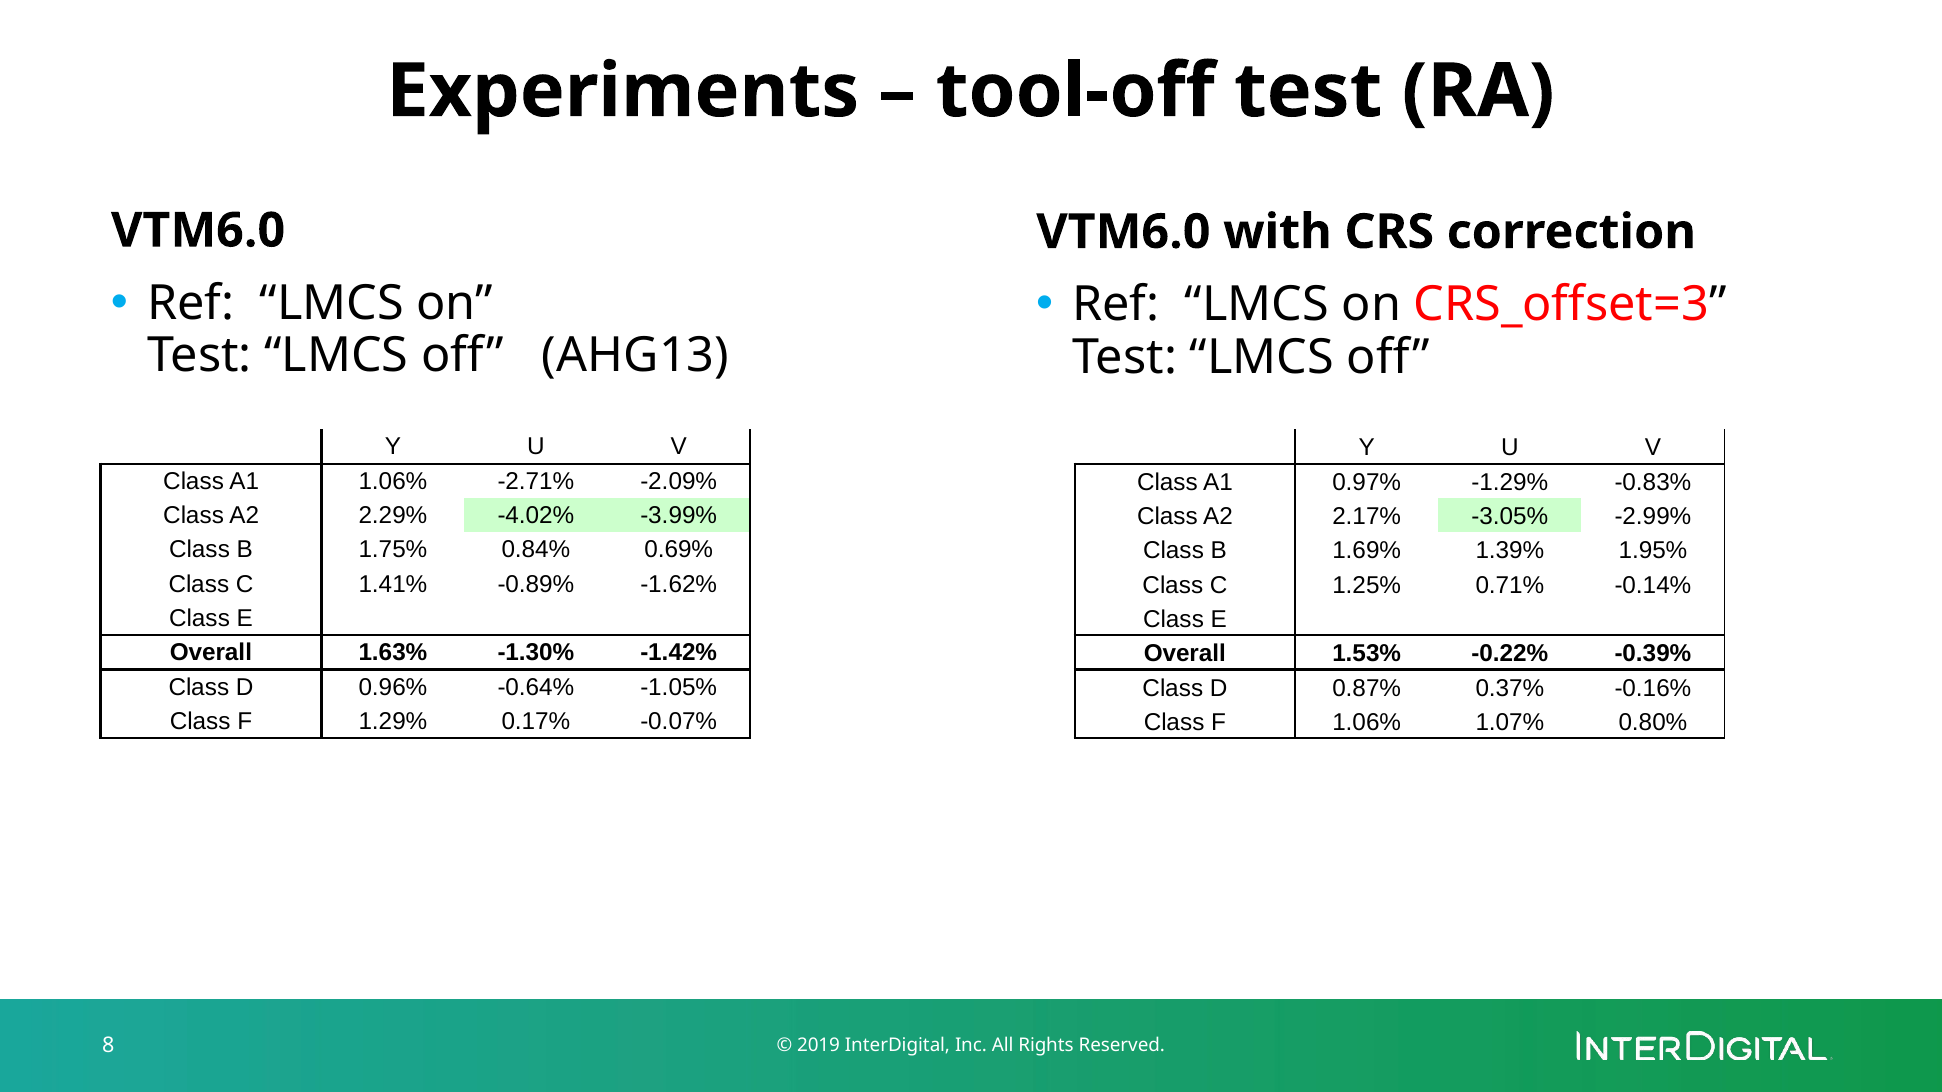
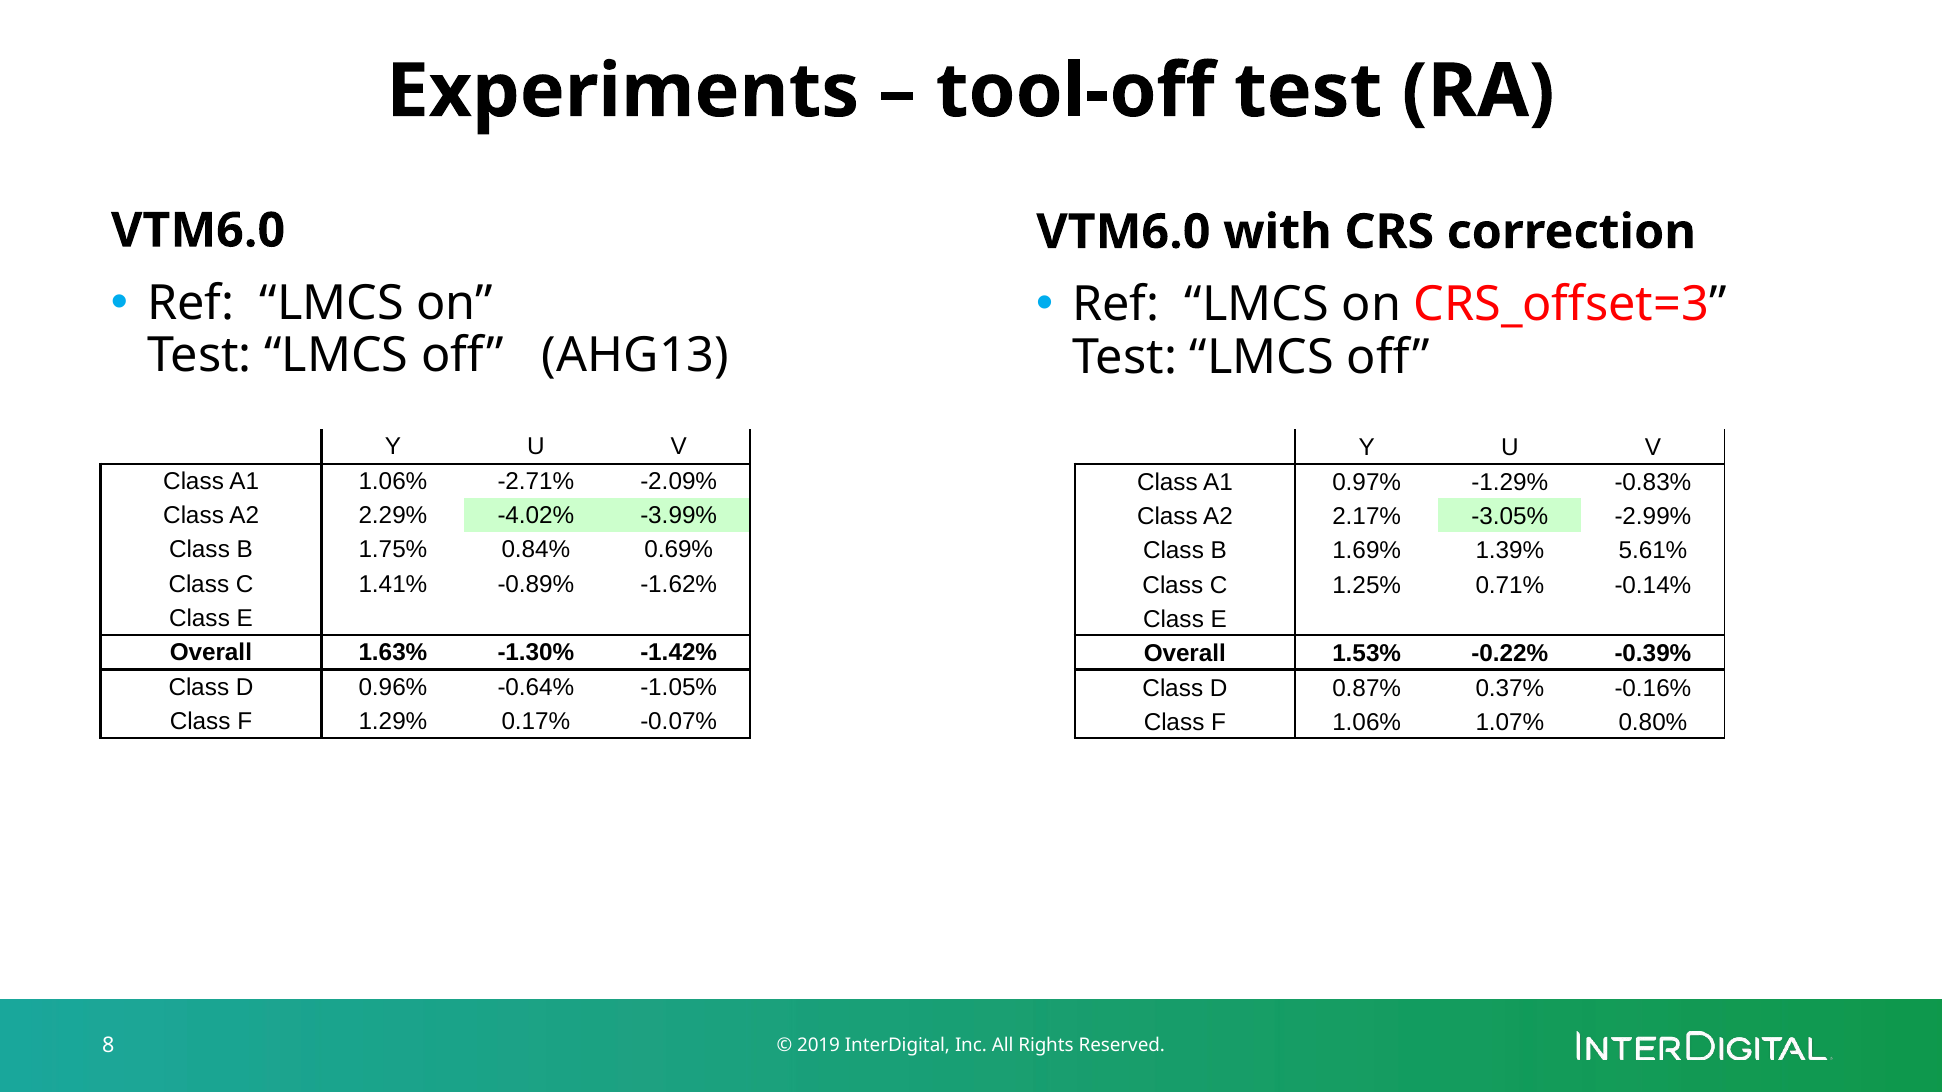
1.95%: 1.95% -> 5.61% (1653, 551)
